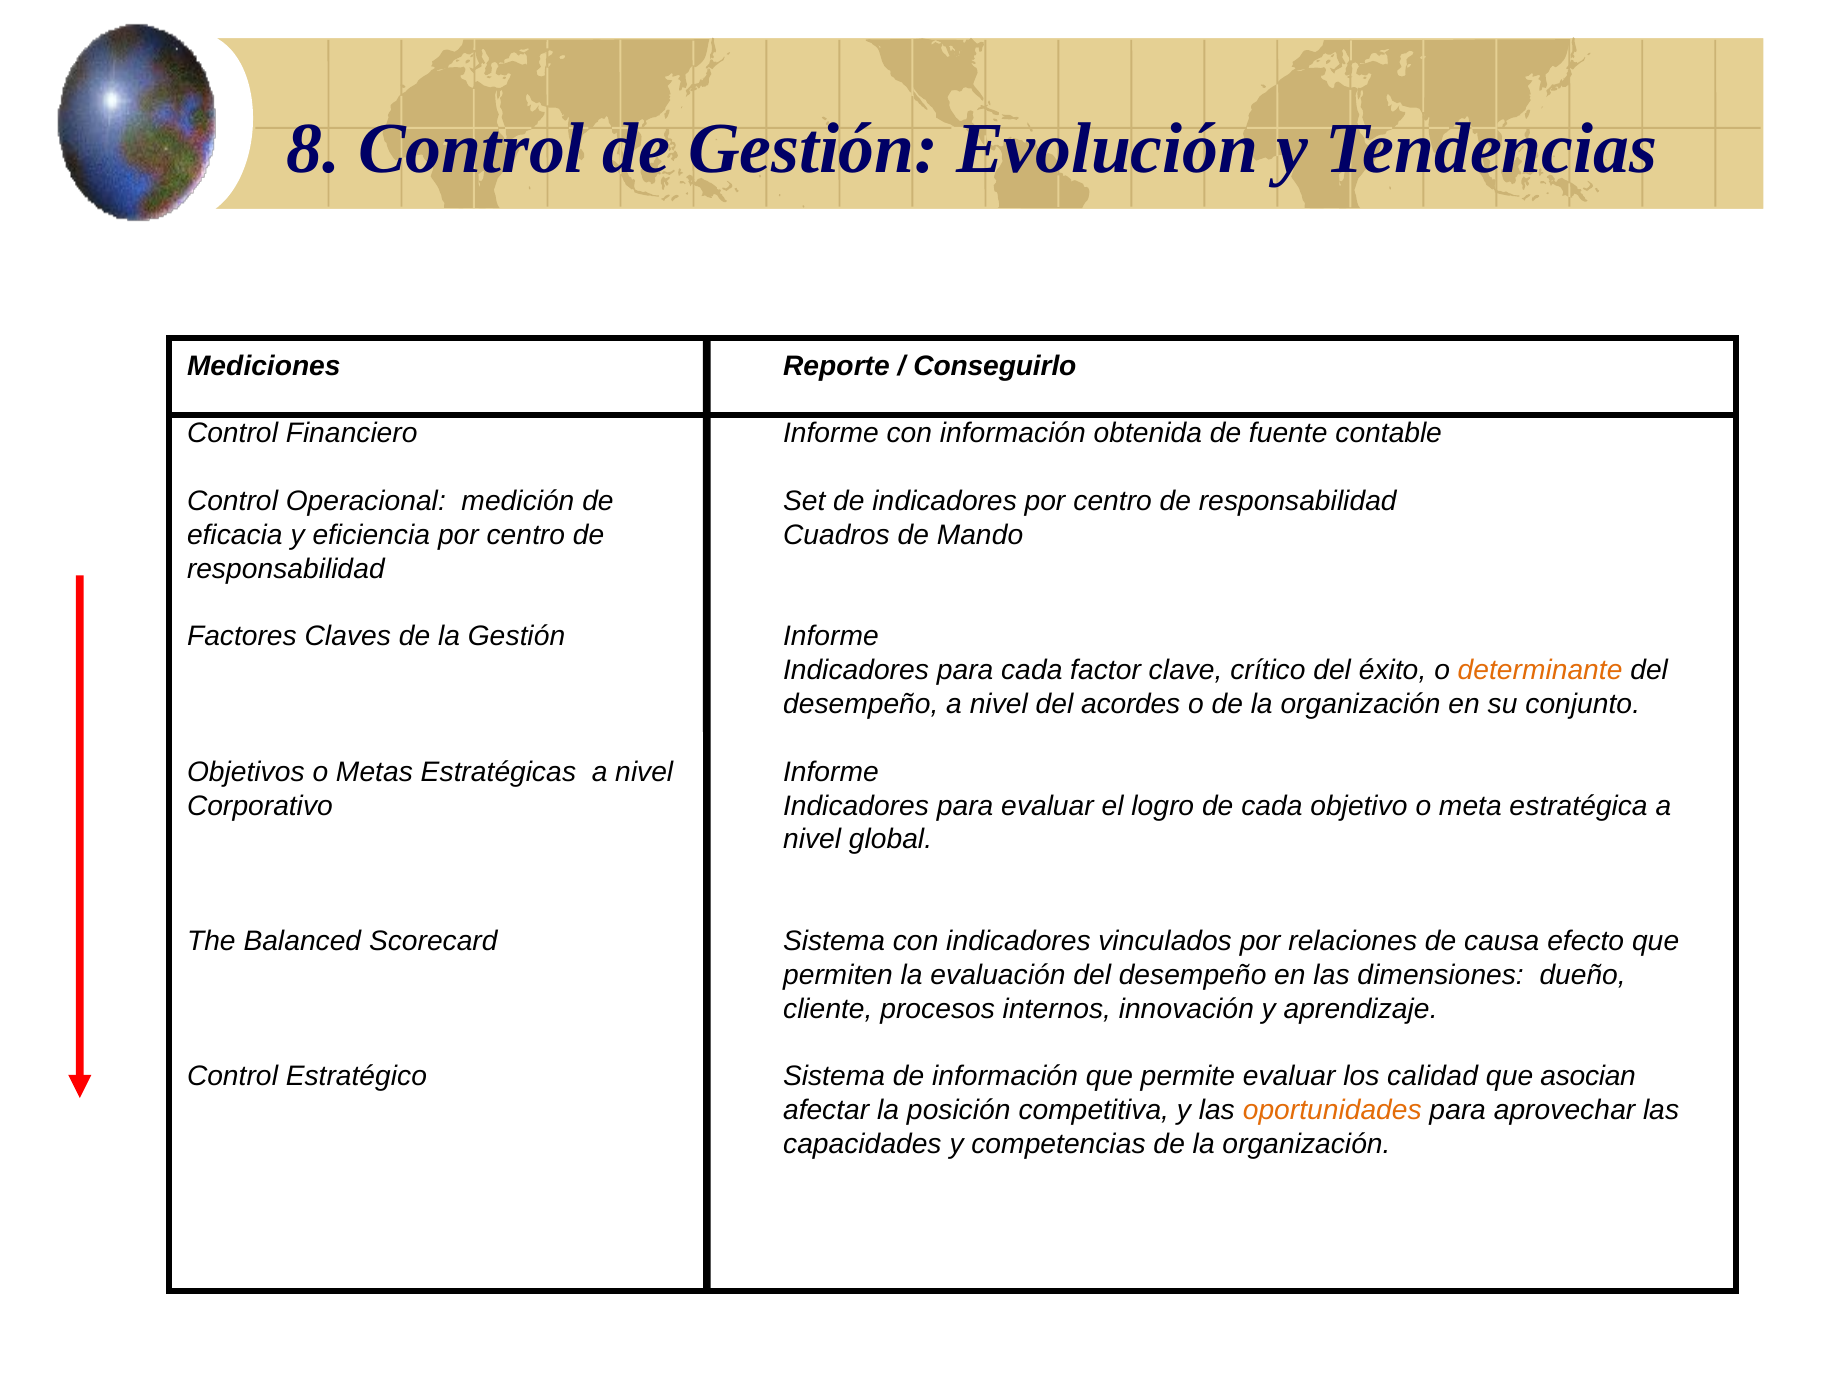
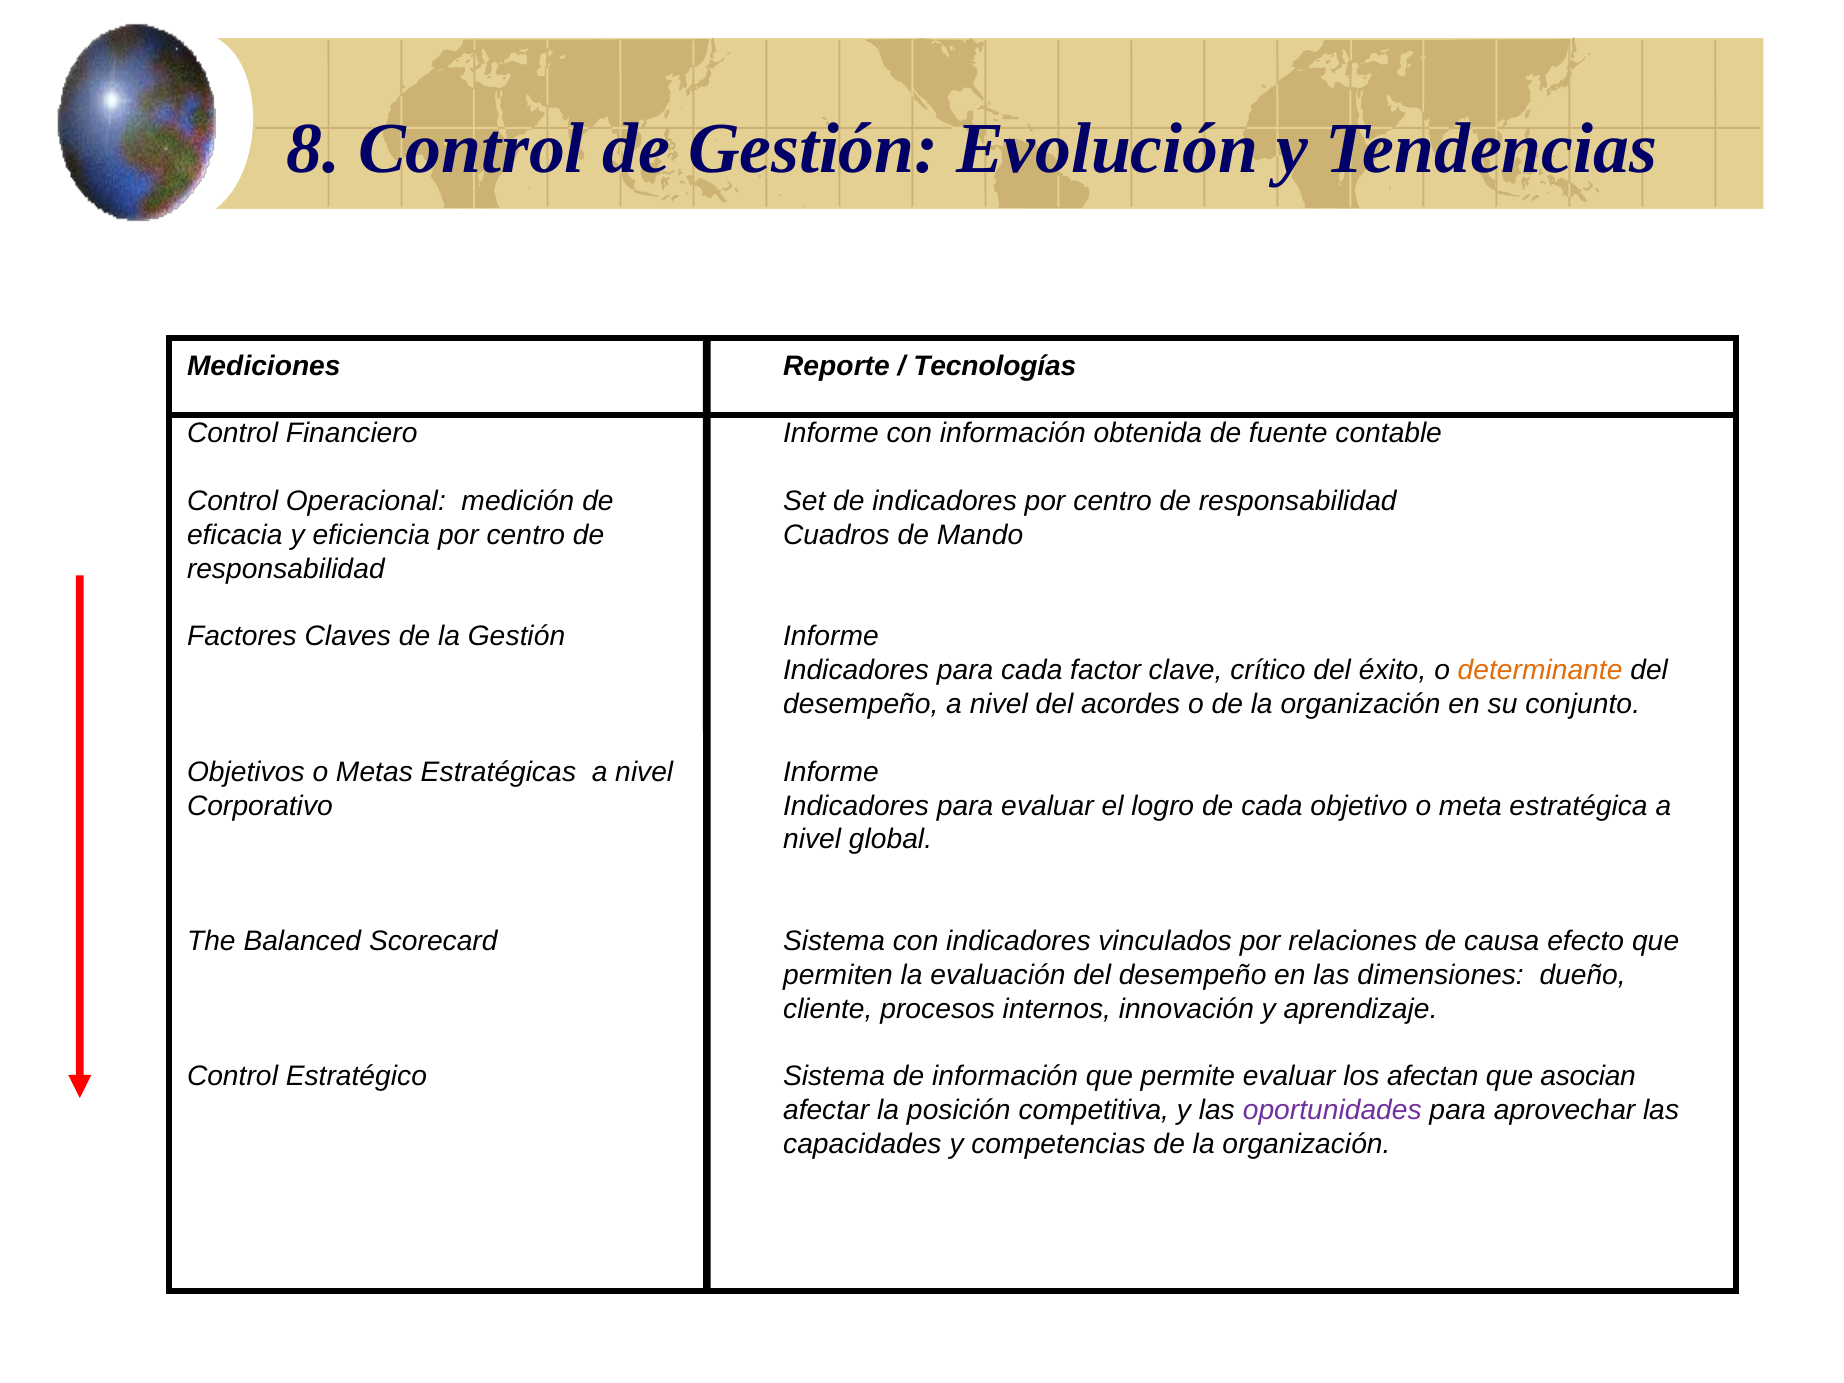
Conseguirlo: Conseguirlo -> Tecnologías (995, 366)
calidad: calidad -> afectan (1433, 1076)
oportunidades colour: orange -> purple (1332, 1110)
